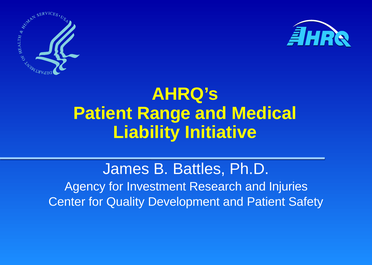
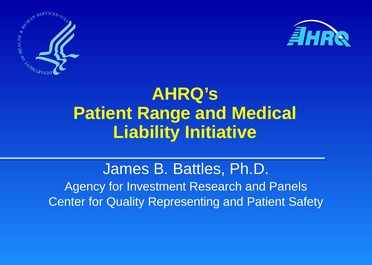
Injuries: Injuries -> Panels (288, 187)
Development: Development -> Representing (184, 202)
